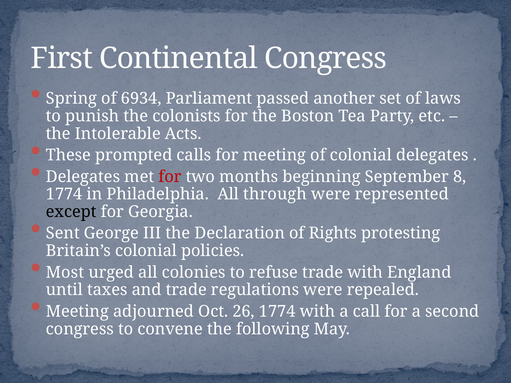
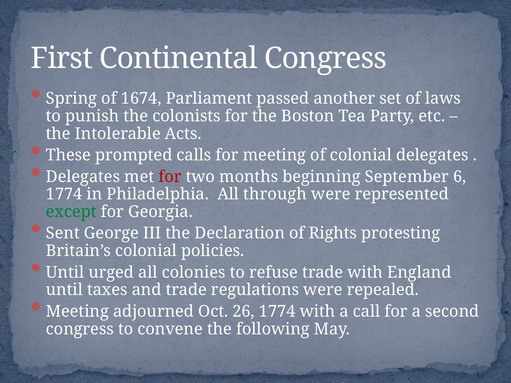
6934: 6934 -> 1674 (141, 99)
8: 8 -> 6 (460, 177)
except colour: black -> green (71, 212)
Most: Most -> Until (65, 273)
